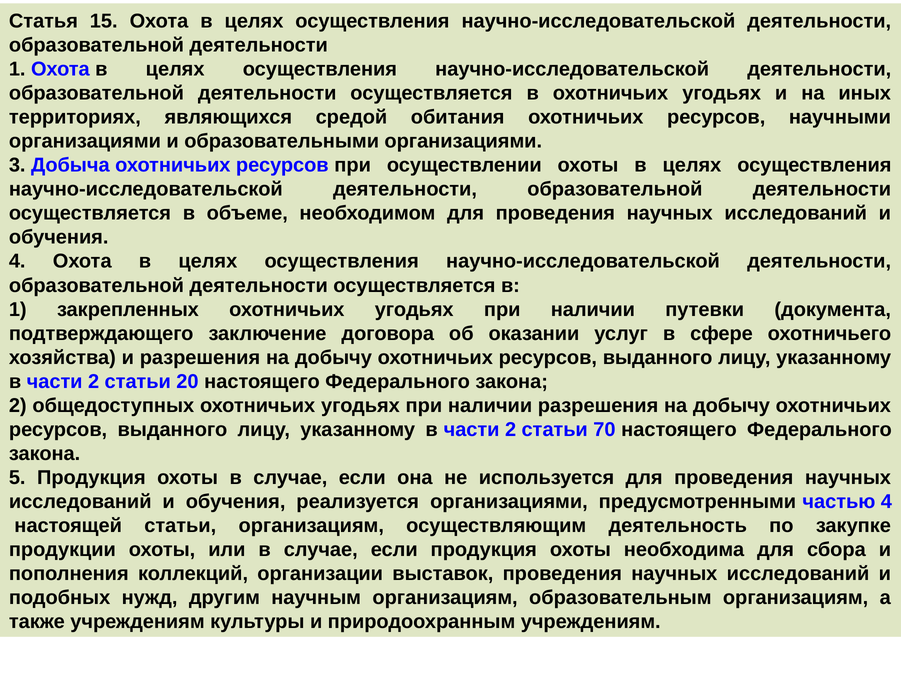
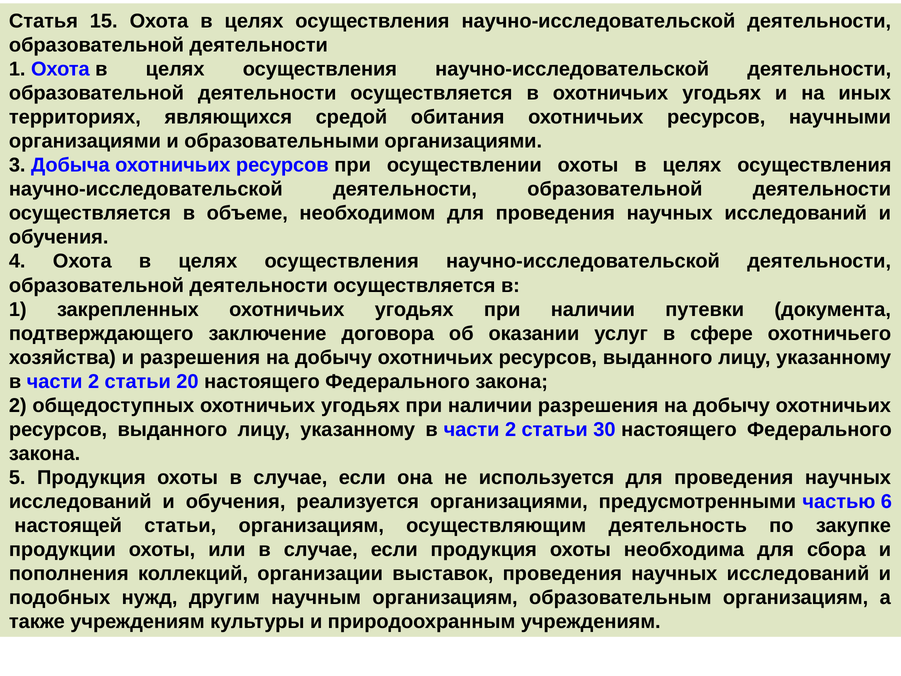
70: 70 -> 30 (604, 429)
частью 4: 4 -> 6 (886, 501)
